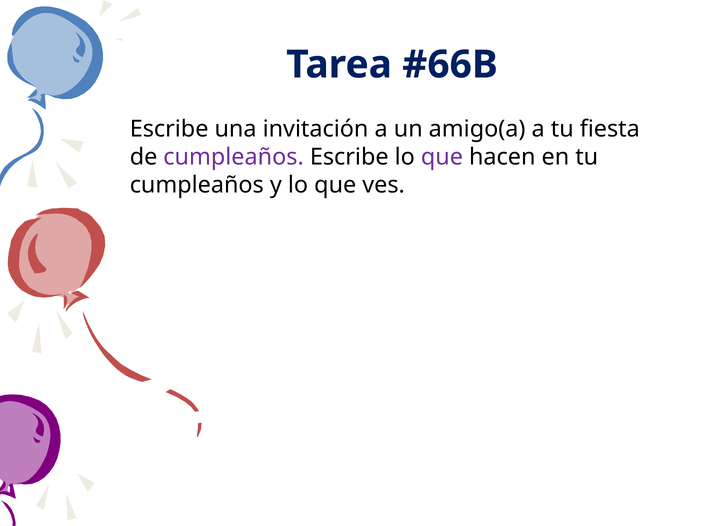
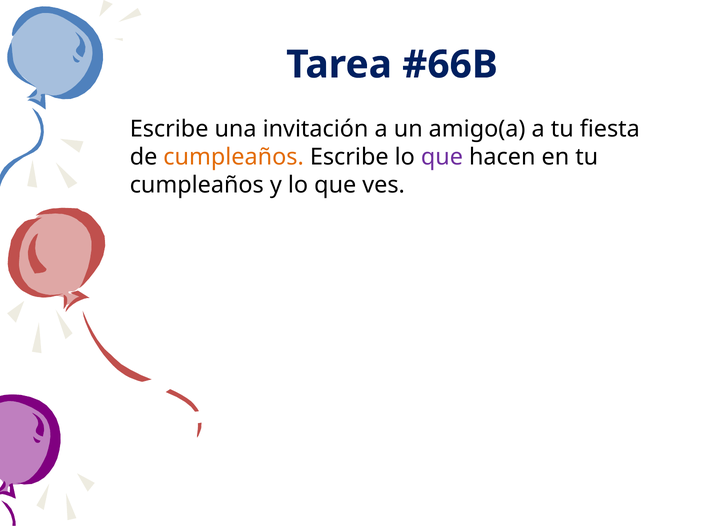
cumpleaños colour: purple -> orange (234, 157)
